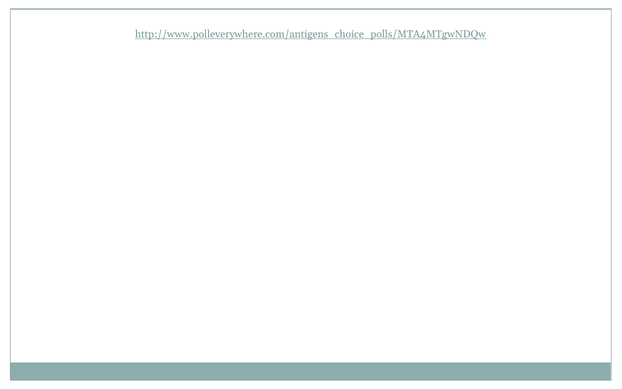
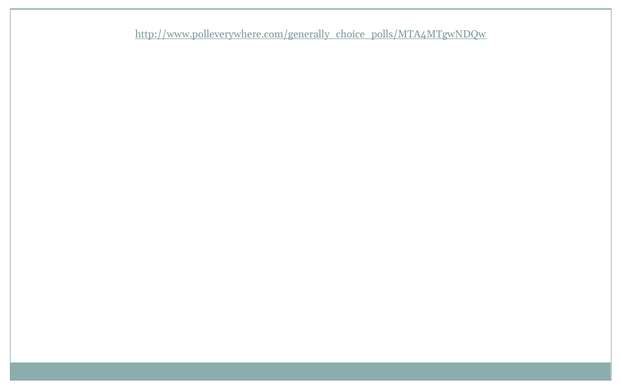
http://www.polleverywhere.com/antigens_choice_polls/MTA4MTgwNDQw: http://www.polleverywhere.com/antigens_choice_polls/MTA4MTgwNDQw -> http://www.polleverywhere.com/generally_choice_polls/MTA4MTgwNDQw (311, 34)
